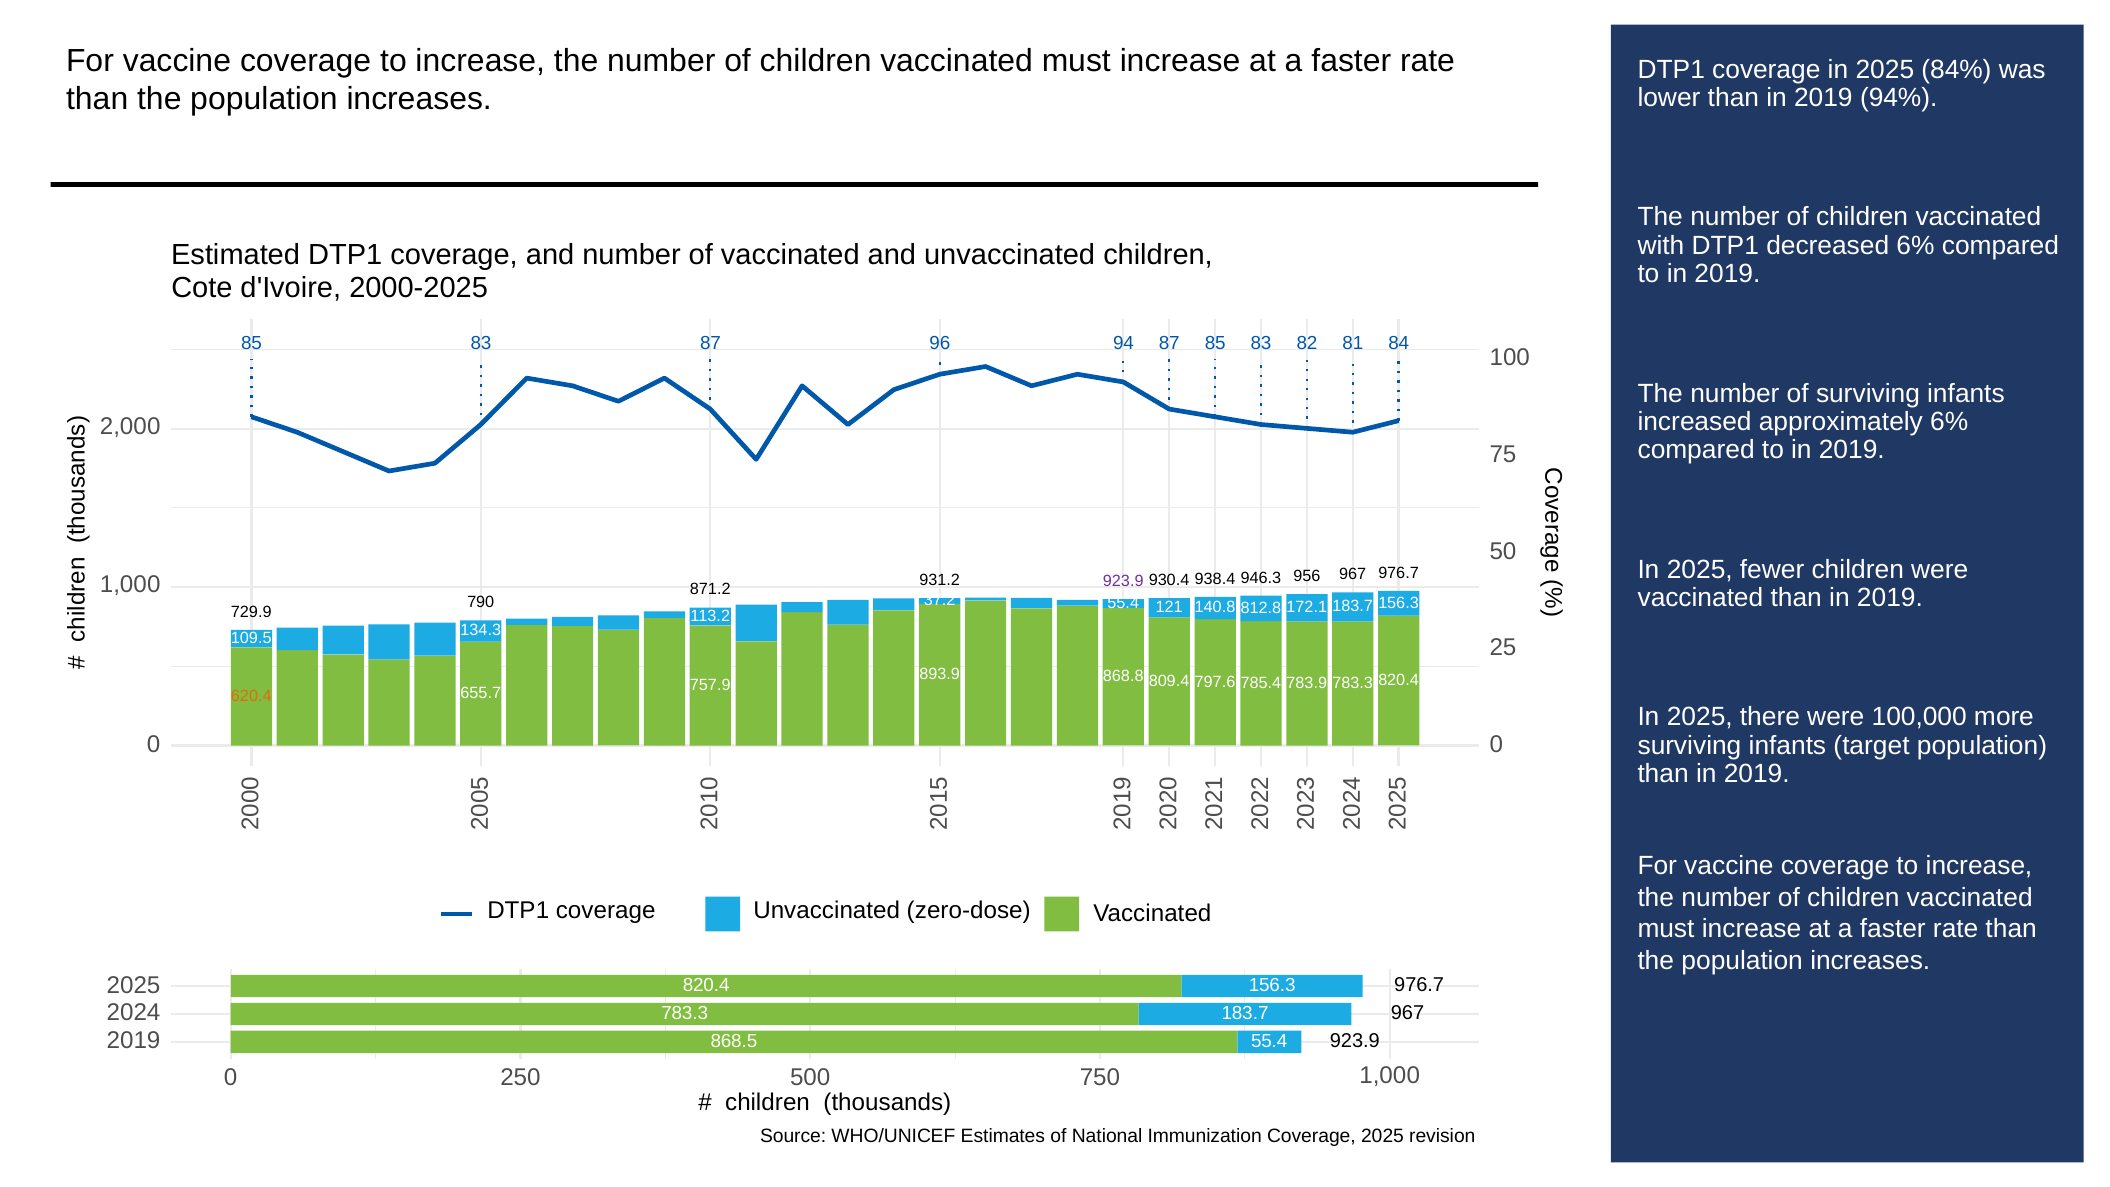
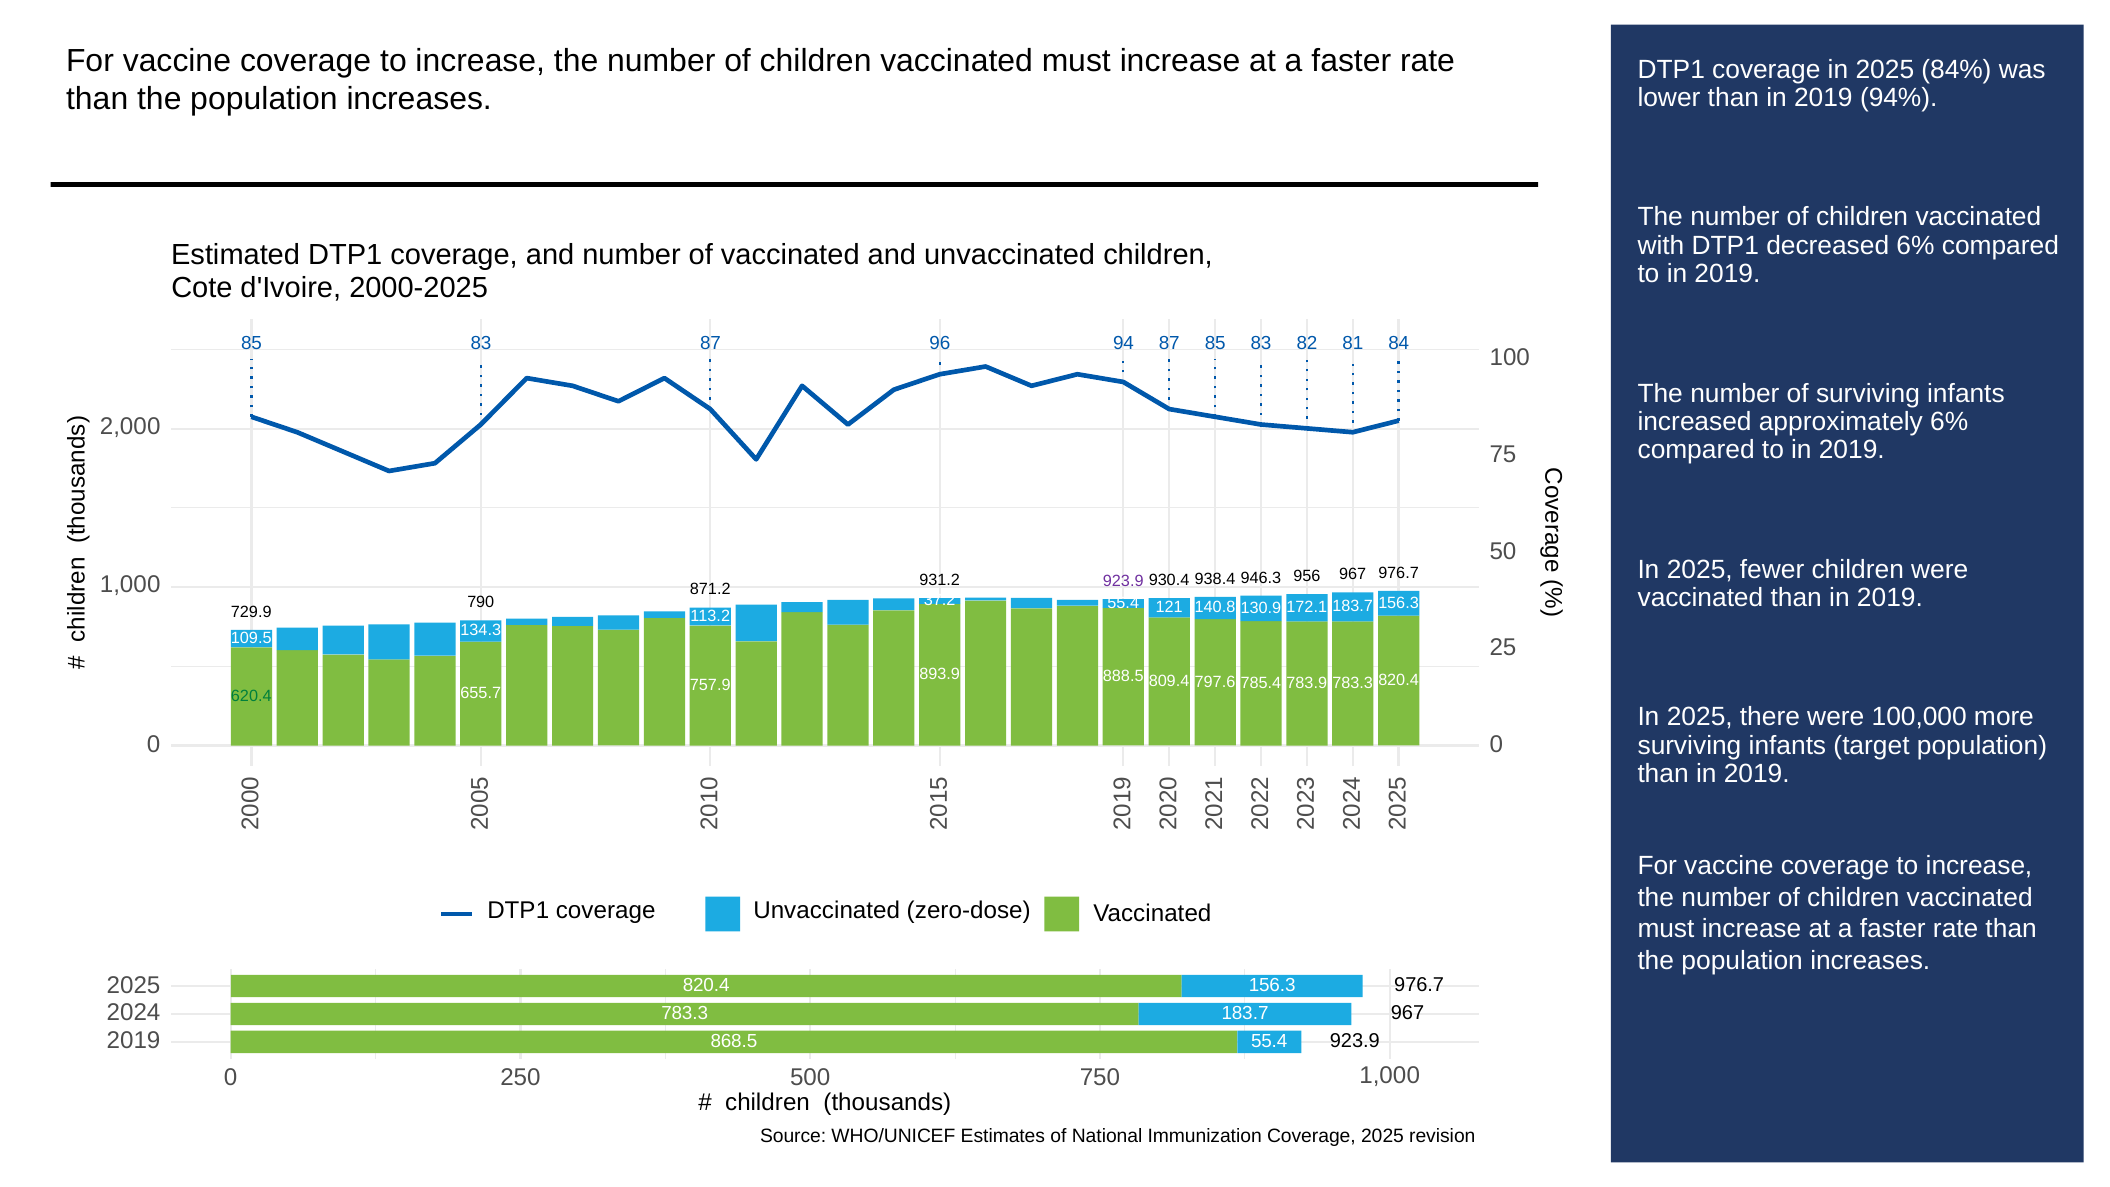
812.8: 812.8 -> 130.9 (1261, 608)
868.8: 868.8 -> 888.5 (1123, 676)
620.4 colour: orange -> green (251, 696)
